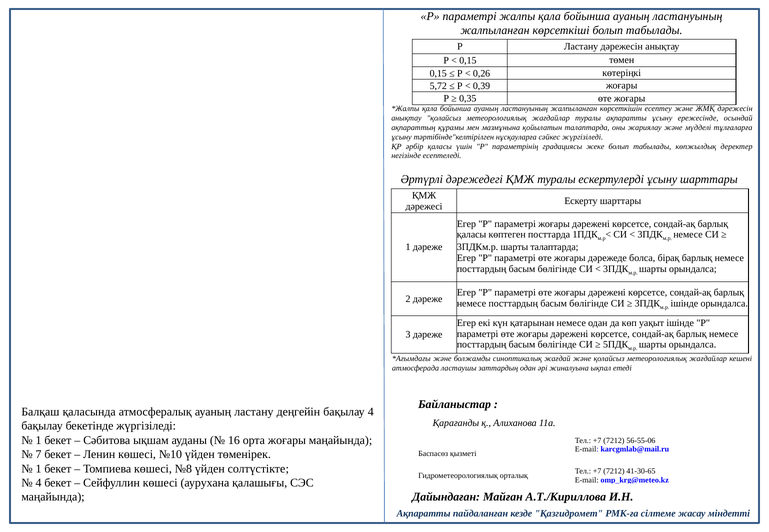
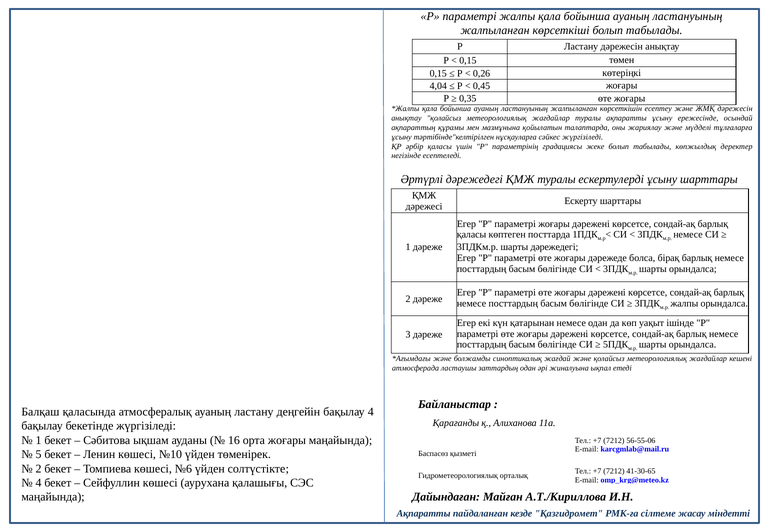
5,72: 5,72 -> 4,04 (438, 86)
0,39: 0,39 -> 0,45 (482, 86)
шарты талаптарда: талаптарда -> дәрежедегі (554, 247)
ішінде: ішінде -> жалпы (684, 304)
7: 7 -> 5 (39, 455)
1: 1 -> 2 (39, 469)
№8: №8 -> №6 (183, 469)
